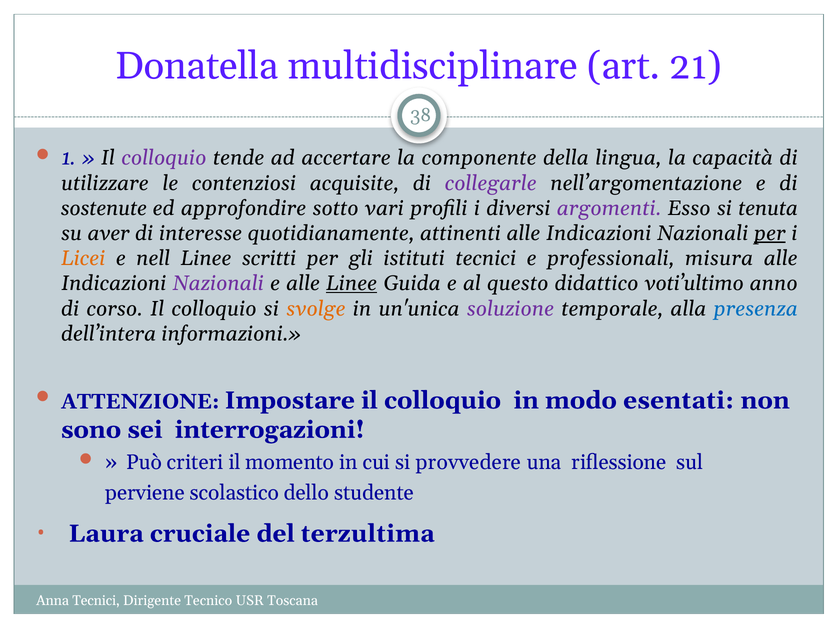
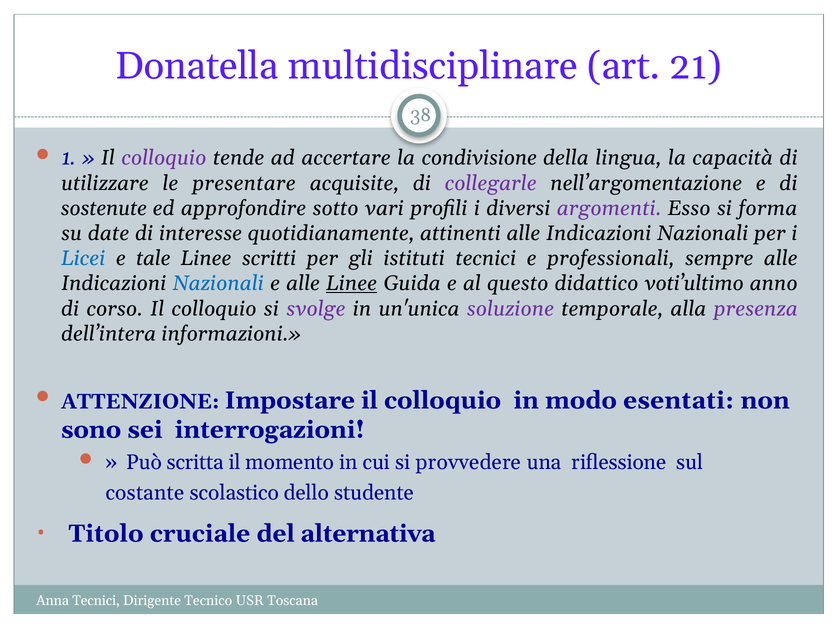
componente: componente -> condivisione (479, 158)
contenziosi: contenziosi -> presentare (244, 183)
tenuta: tenuta -> forma (768, 208)
aver: aver -> date (109, 234)
per underline: present -> none (770, 234)
Licei colour: orange -> blue (83, 259)
nell: nell -> tale (153, 259)
misura: misura -> sempre (719, 259)
Nazionali colour: purple -> blue (218, 284)
svolge colour: orange -> purple (316, 309)
presenza colour: blue -> purple (756, 309)
criteri: criteri -> scritta (195, 463)
perviene: perviene -> costante (145, 493)
Laura: Laura -> Titolo (106, 534)
terzultima: terzultima -> alternativa (368, 534)
